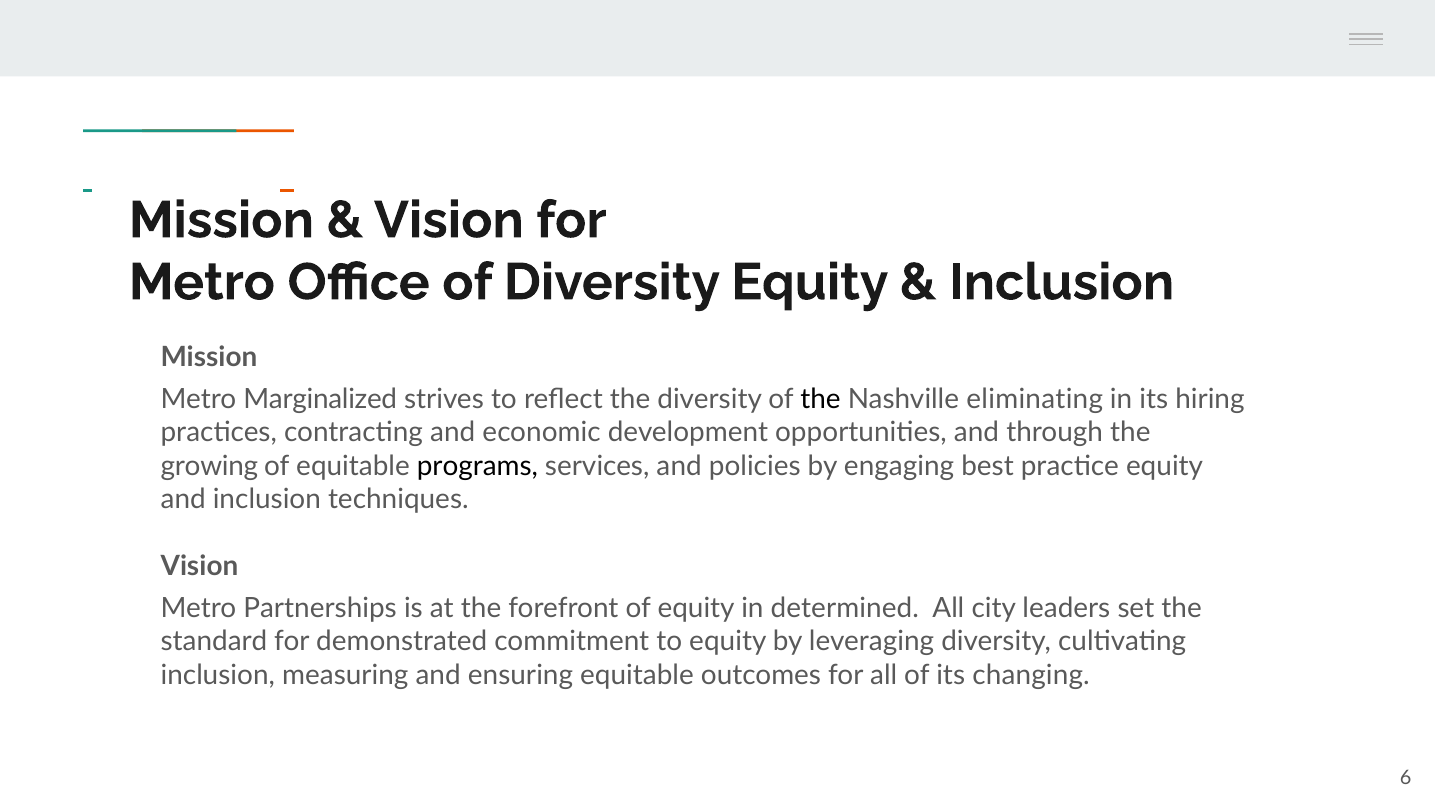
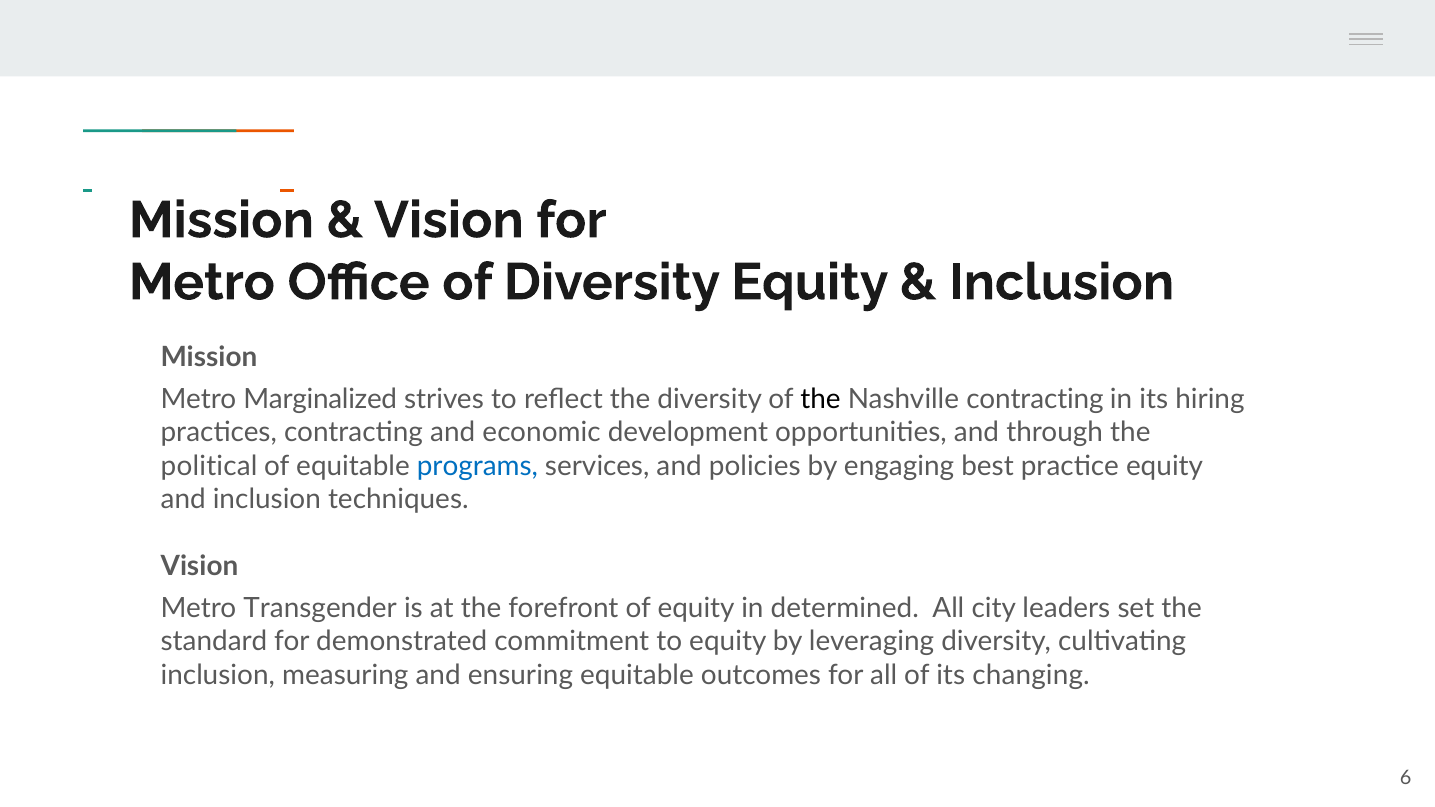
Nashville eliminating: eliminating -> contracting (1035, 399)
growing: growing -> political (209, 466)
programs colour: black -> blue (477, 466)
Partnerships: Partnerships -> Transgender (320, 608)
